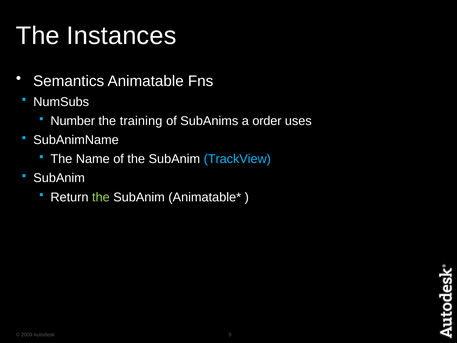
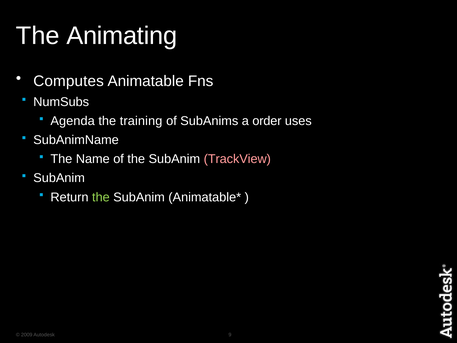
Instances: Instances -> Animating (122, 36)
Semantics: Semantics -> Computes (69, 81)
Number: Number -> Agenda (73, 121)
TrackView colour: light blue -> pink (237, 159)
